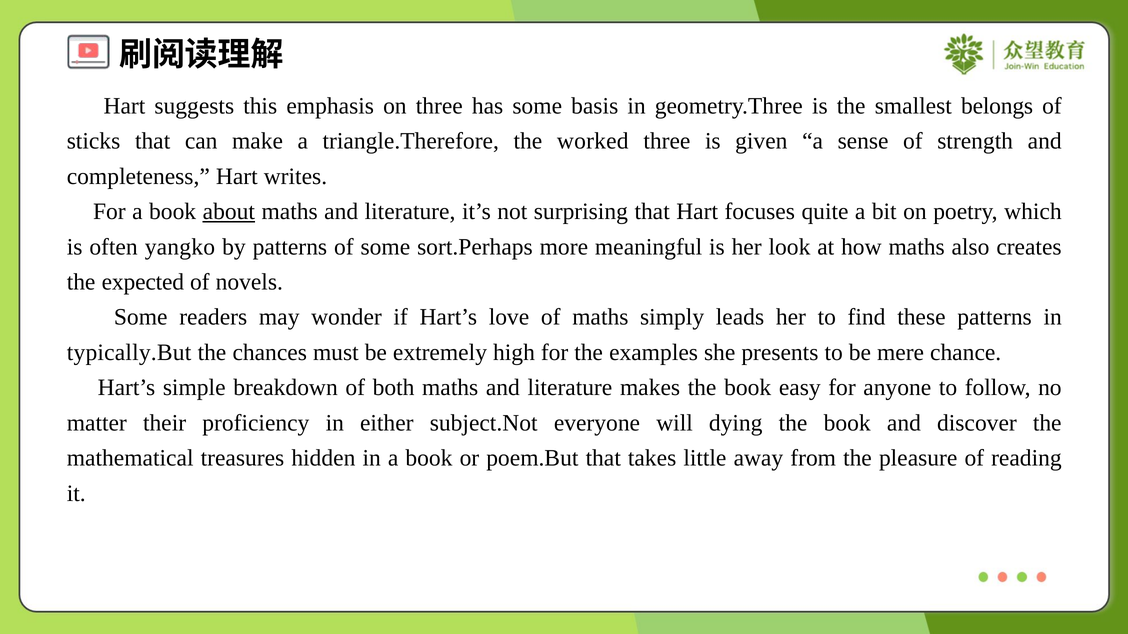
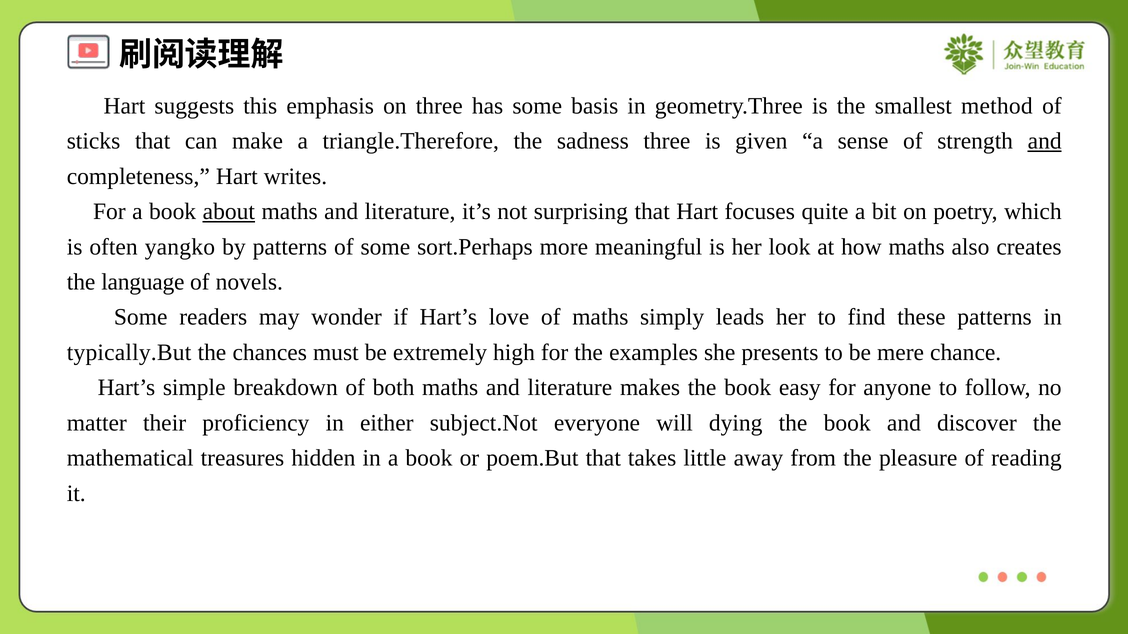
belongs: belongs -> method (997, 106)
worked: worked -> sadness (593, 141)
and underline: none -> present (1045, 141)
expected: expected -> language (143, 282)
